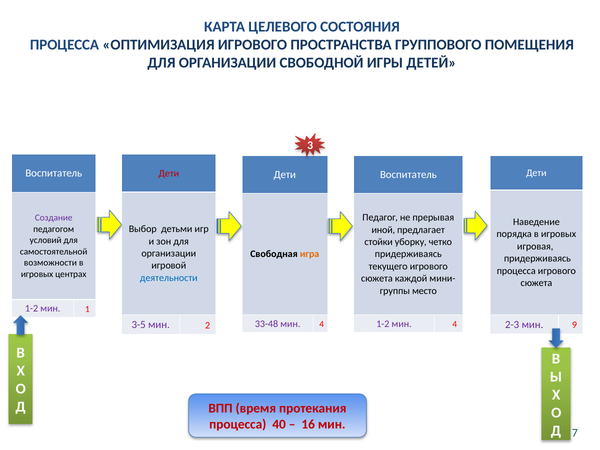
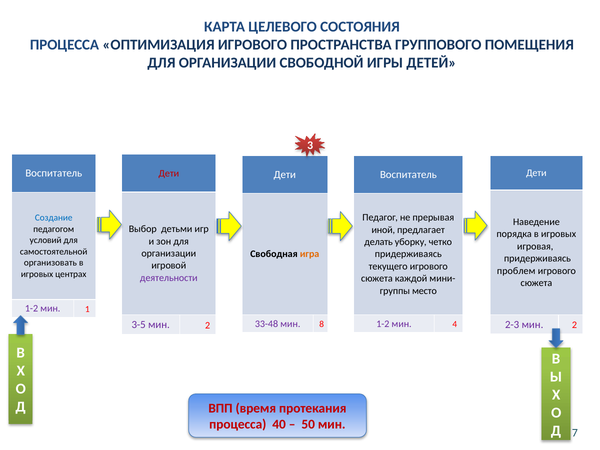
Создание colour: purple -> blue (54, 218)
стойки: стойки -> делать (379, 242)
возможности: возможности -> организовать (50, 263)
процесса: процесса -> проблем (516, 271)
деятельности colour: blue -> purple (169, 278)
33-48 мин 4: 4 -> 8 (322, 324)
2-3 мин 9: 9 -> 2 (574, 325)
16: 16 -> 50 (308, 424)
